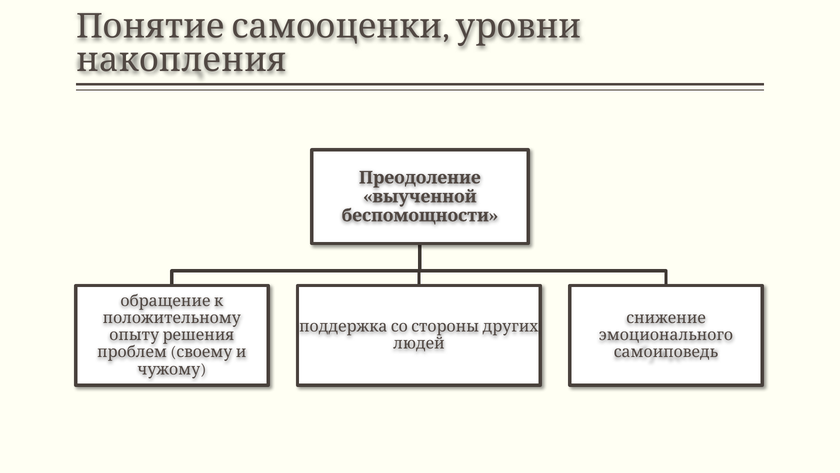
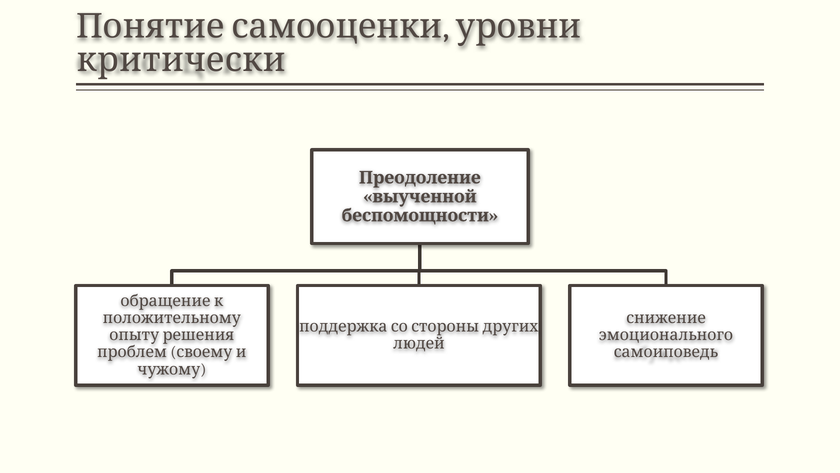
накопления: накопления -> критически (181, 60)
